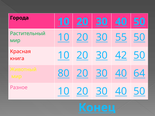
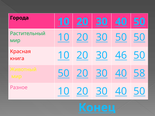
30 55: 55 -> 50 (121, 37)
42: 42 -> 46 (121, 55)
мир 80: 80 -> 50 (64, 73)
64: 64 -> 58 (139, 73)
